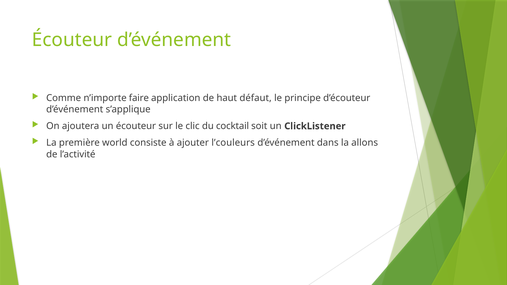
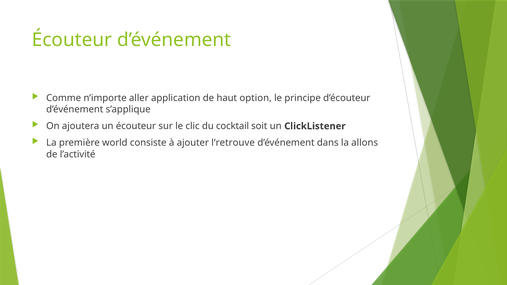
faire: faire -> aller (139, 98)
défaut: défaut -> option (256, 98)
l’couleurs: l’couleurs -> l’retrouve (233, 143)
